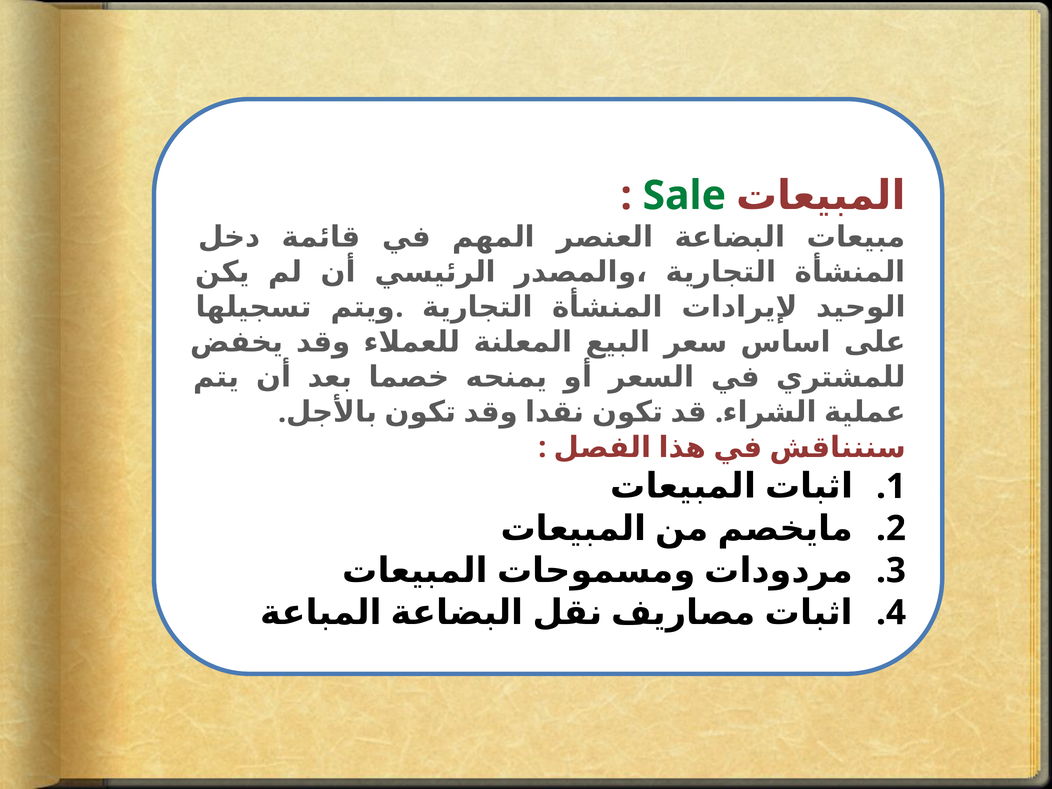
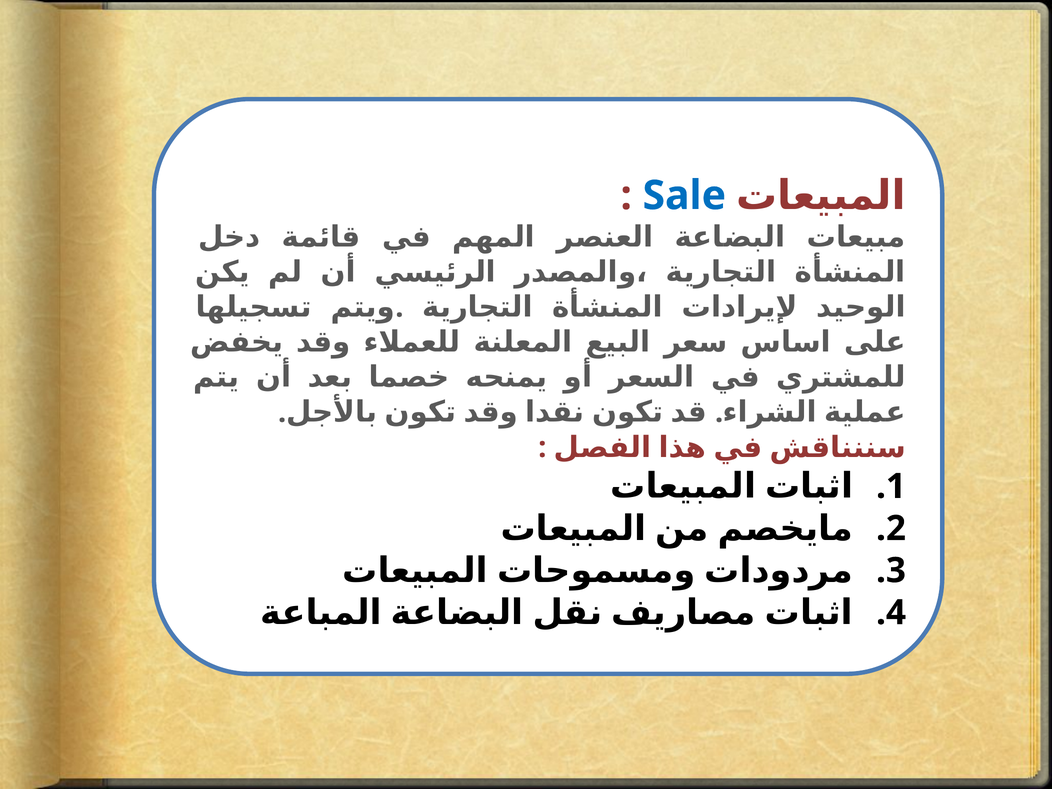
Sale colour: green -> blue (684, 196)
